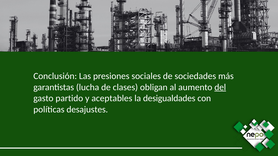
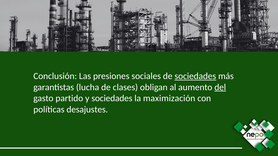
sociedades underline: none -> present (195, 76)
y aceptables: aceptables -> sociedades (112, 99)
desigualdades: desigualdades -> maximización (169, 99)
